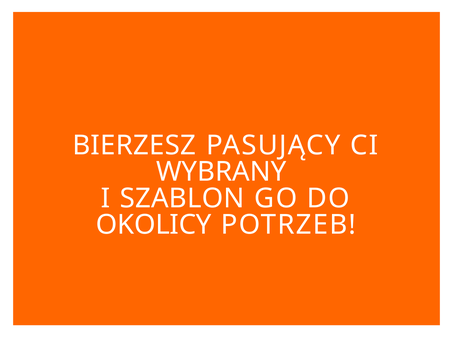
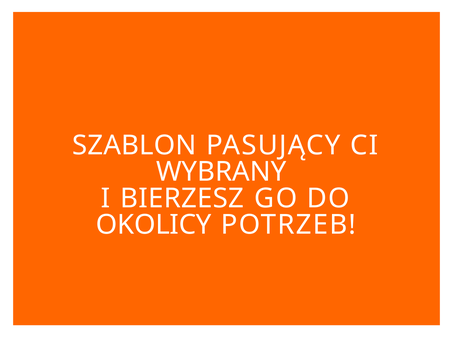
BIERZESZ: BIERZESZ -> SZABLON (134, 146)
SZABLON: SZABLON -> BIERZESZ (182, 198)
